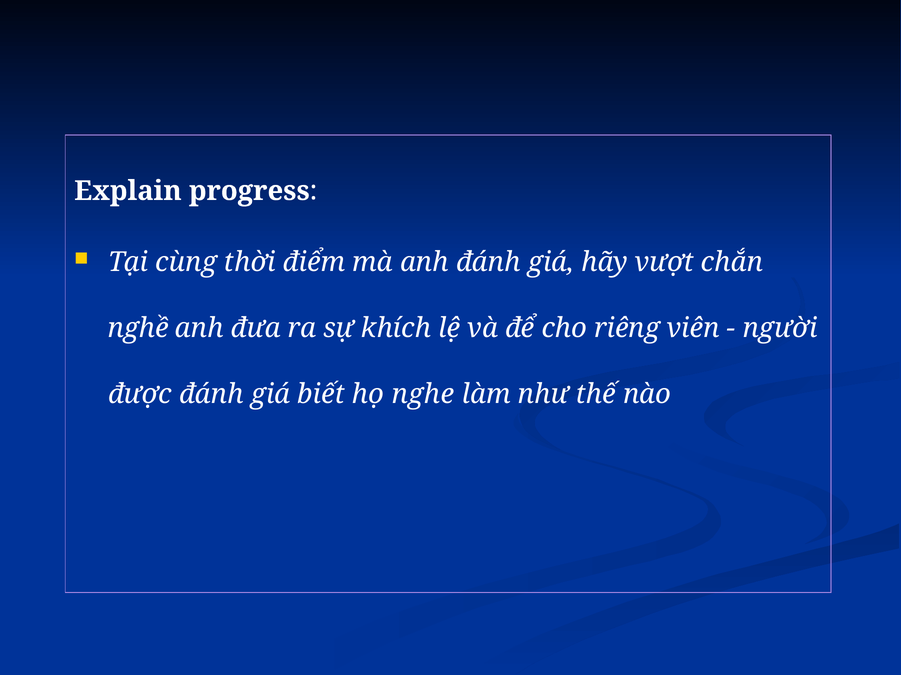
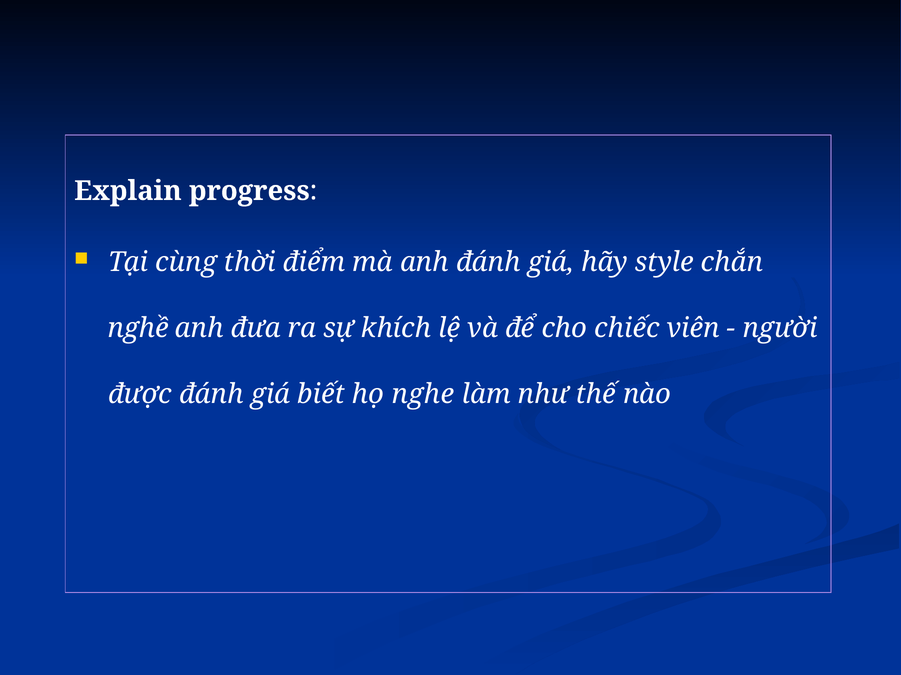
vượt: vượt -> style (664, 263)
riêng: riêng -> chiếc (627, 329)
